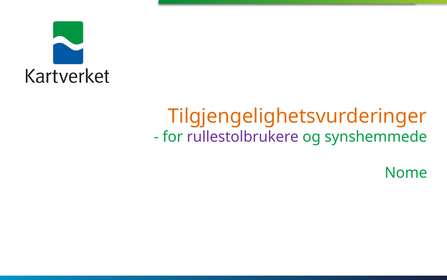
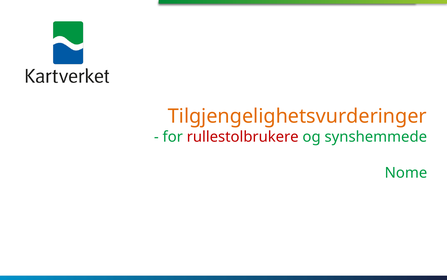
rullestolbrukere colour: purple -> red (243, 137)
